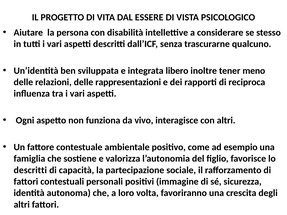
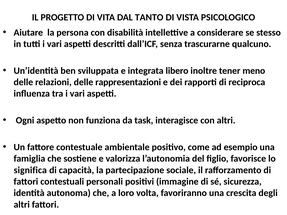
ESSERE: ESSERE -> TANTO (149, 17)
vivo: vivo -> task (144, 121)
descritti: descritti -> significa (30, 170)
